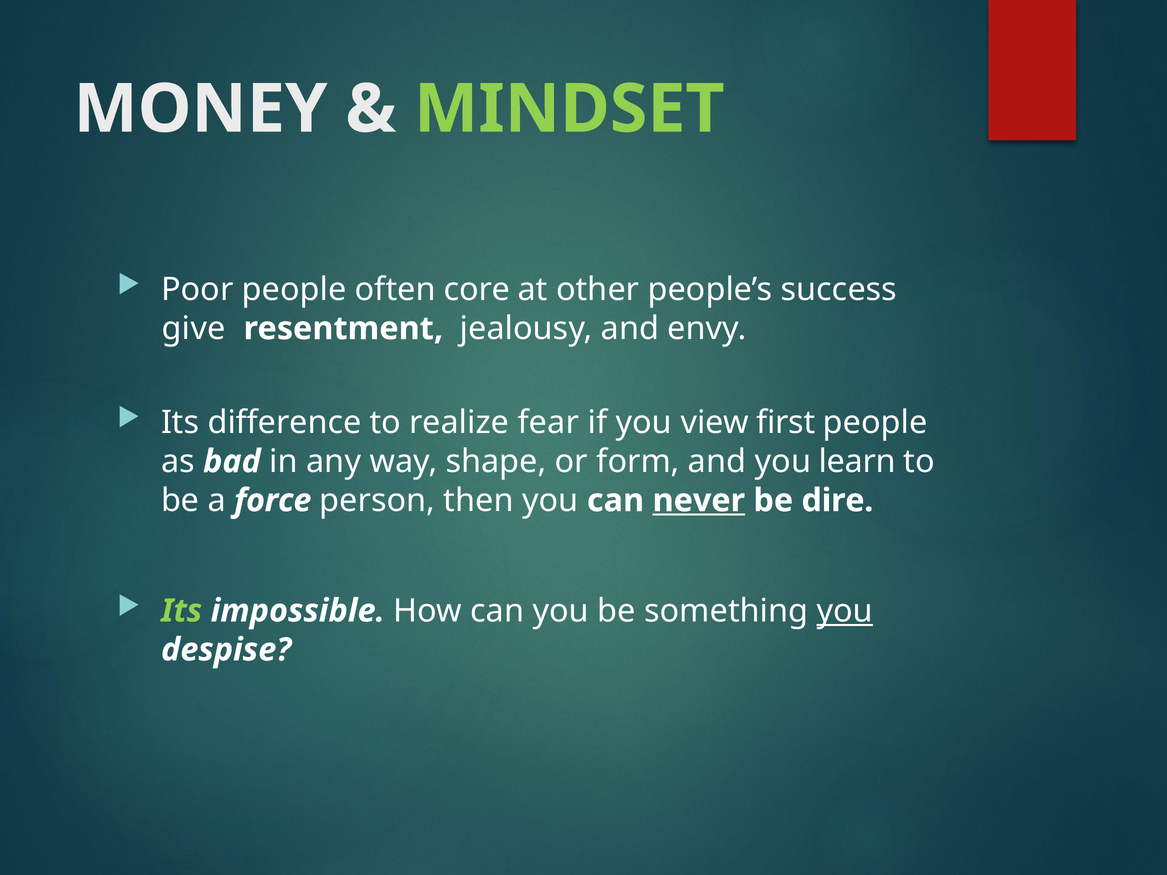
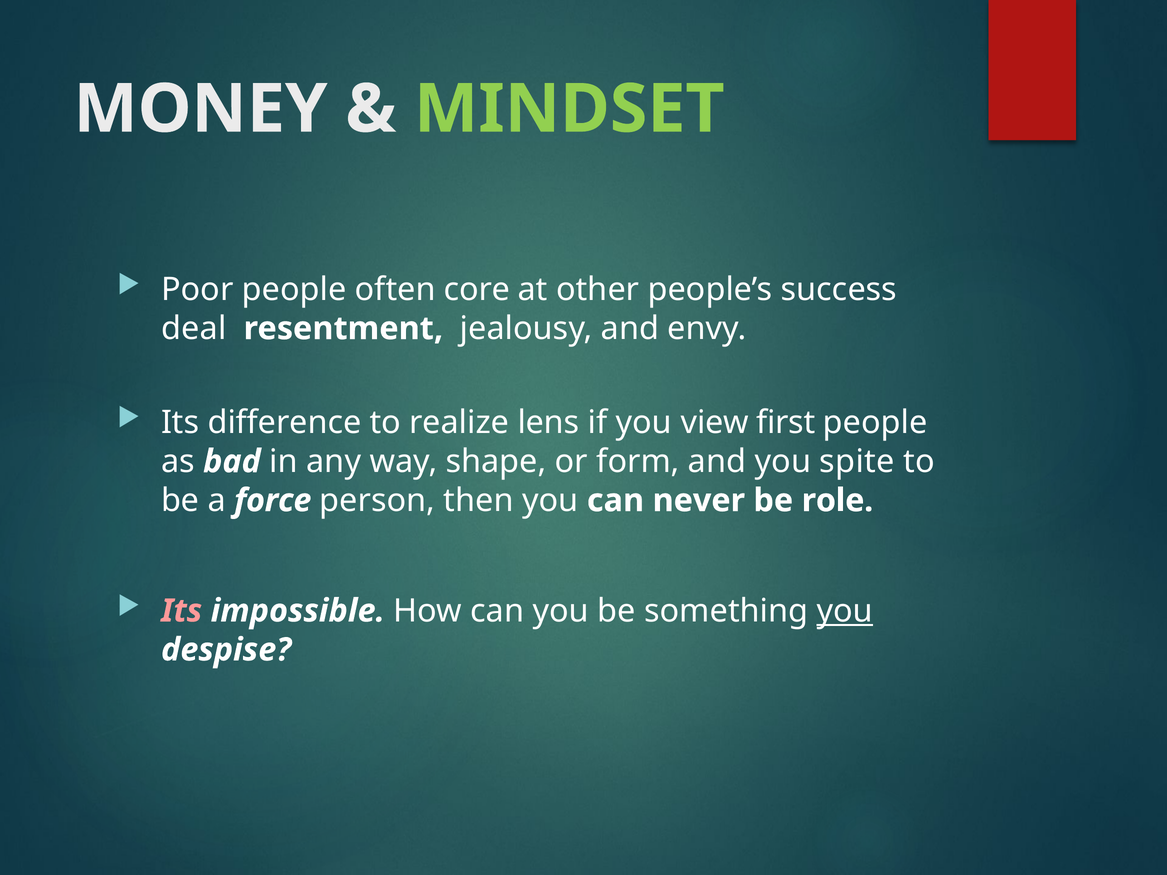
give: give -> deal (194, 329)
fear: fear -> lens (548, 423)
learn: learn -> spite (857, 462)
never underline: present -> none (699, 501)
dire: dire -> role (837, 501)
Its colour: light green -> pink (182, 611)
